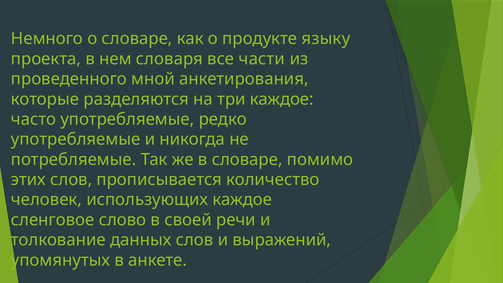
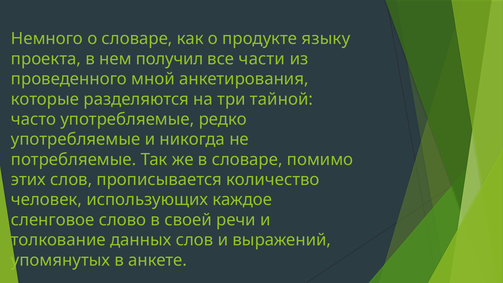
словаря: словаря -> получил (170, 59)
три каждое: каждое -> тайной (282, 99)
